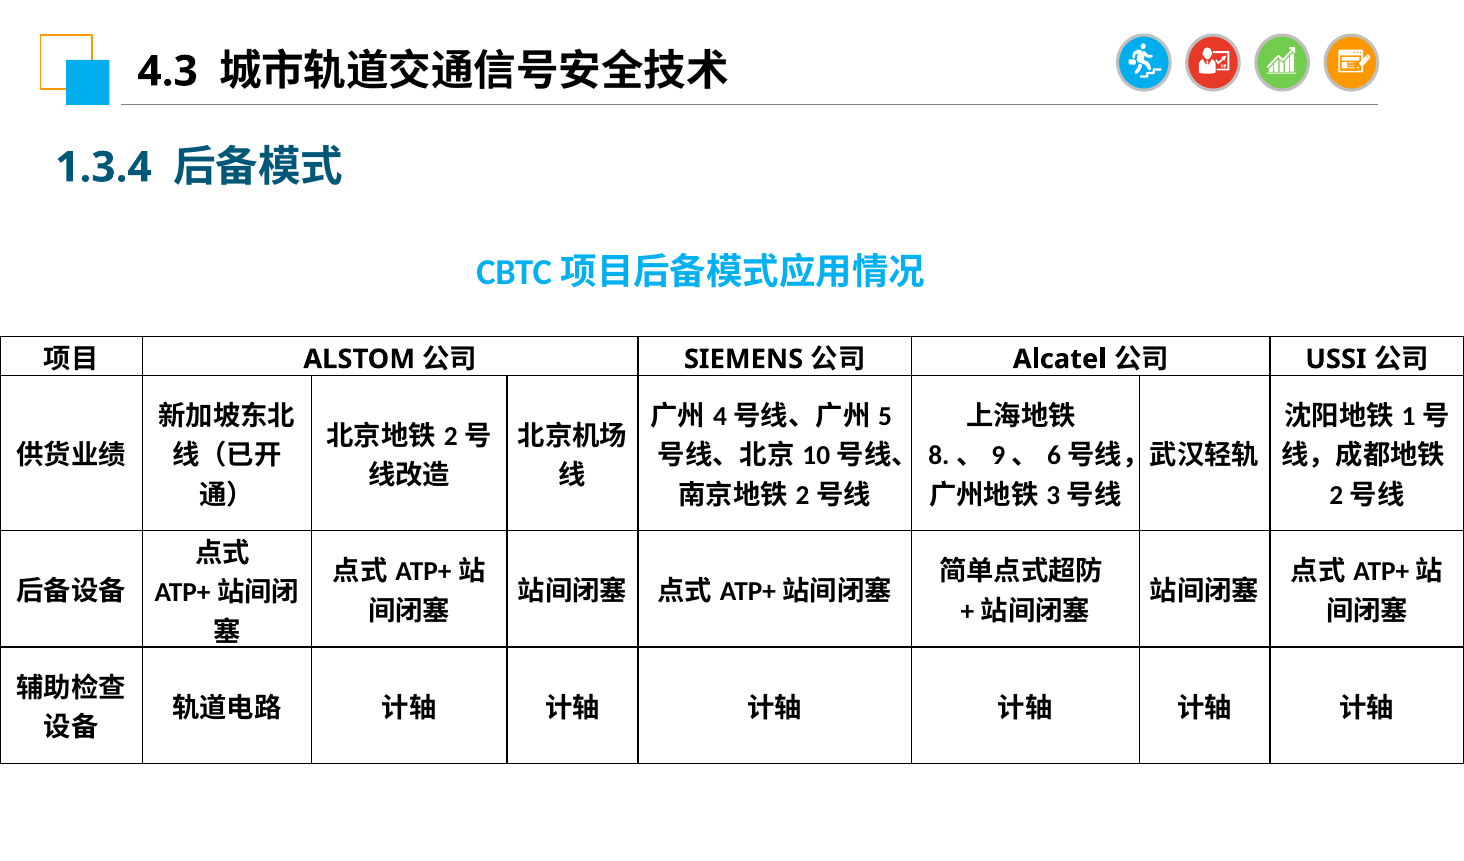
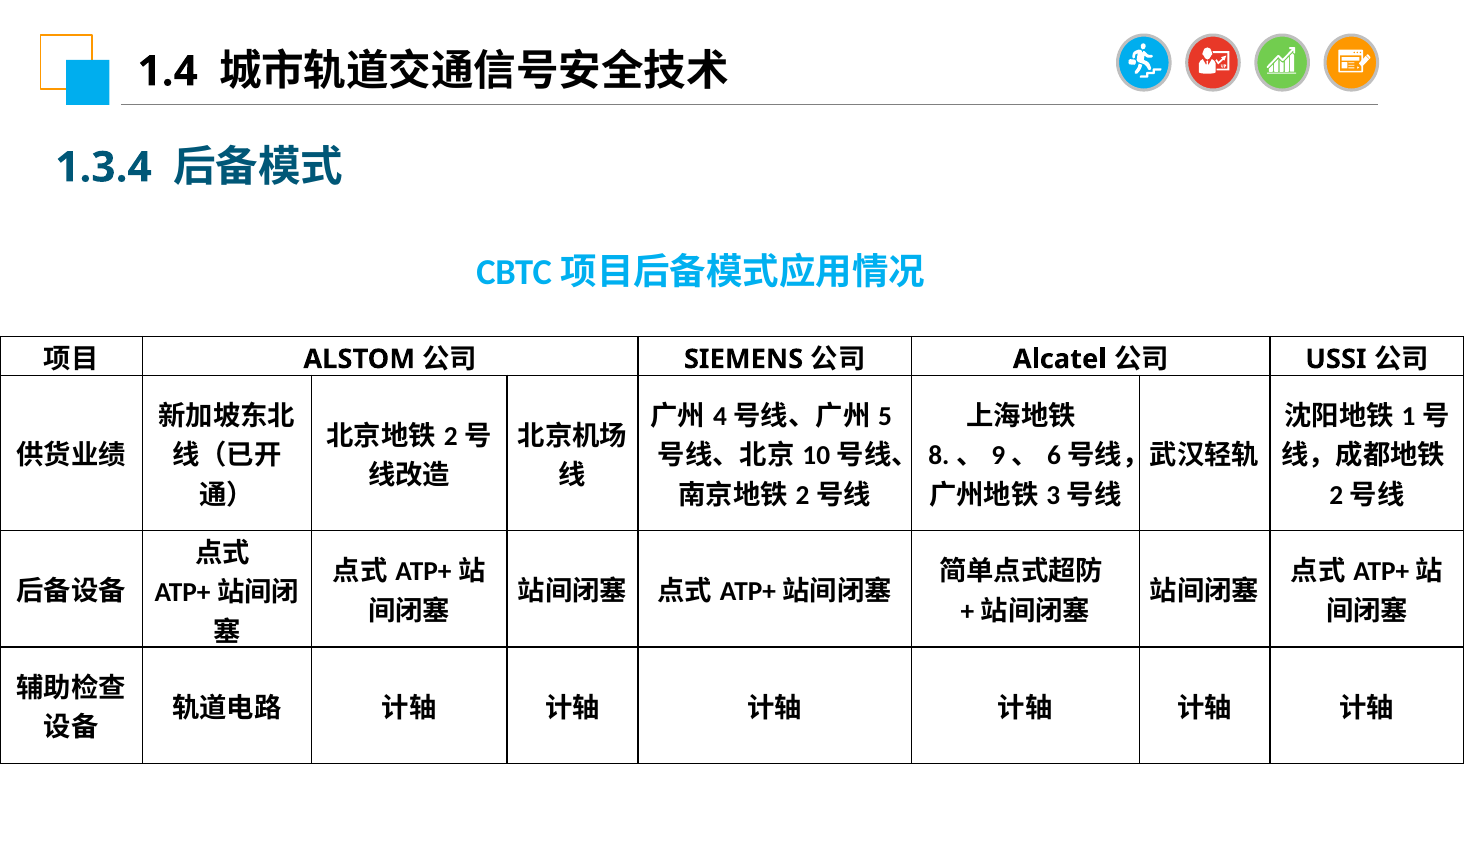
4.3: 4.3 -> 1.4 (168, 71)
